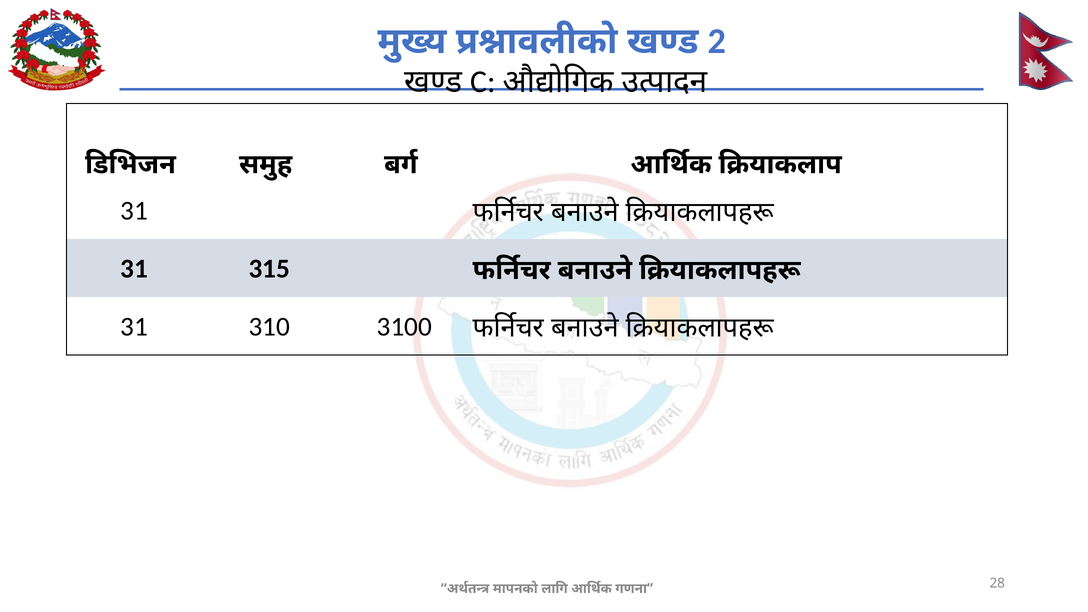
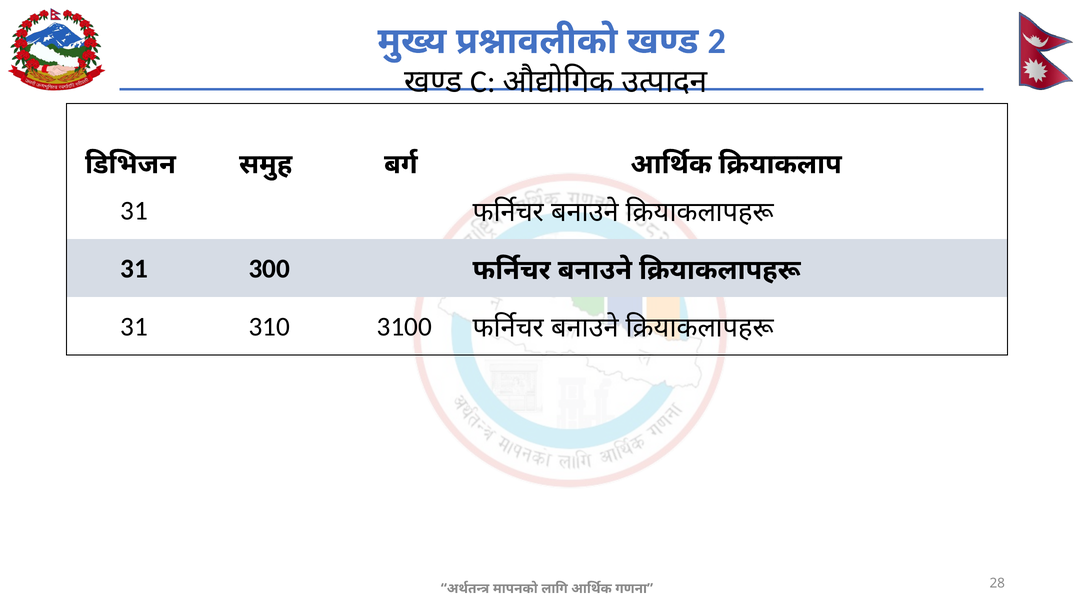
315: 315 -> 300 (269, 269)
